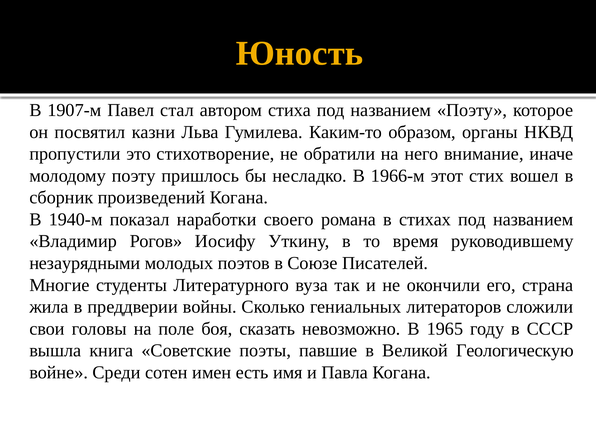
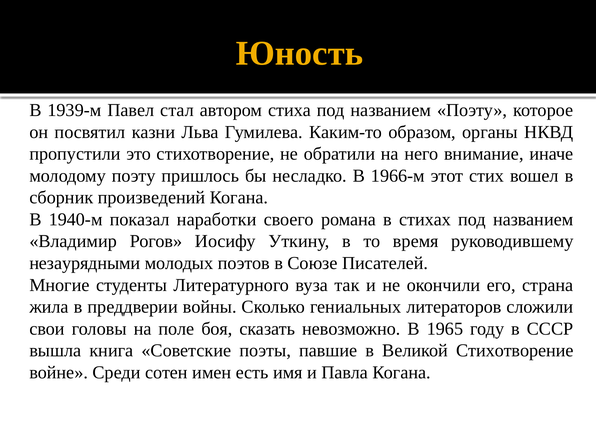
1907-м: 1907-м -> 1939-м (74, 110)
Великой Геологическую: Геологическую -> Стихотворение (515, 351)
